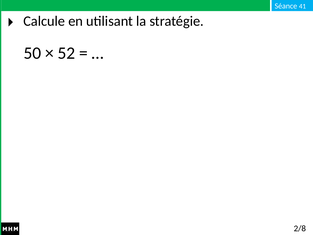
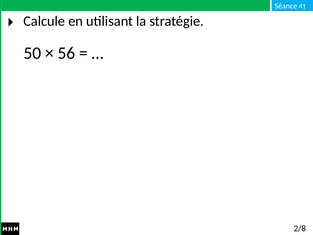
52: 52 -> 56 (66, 53)
